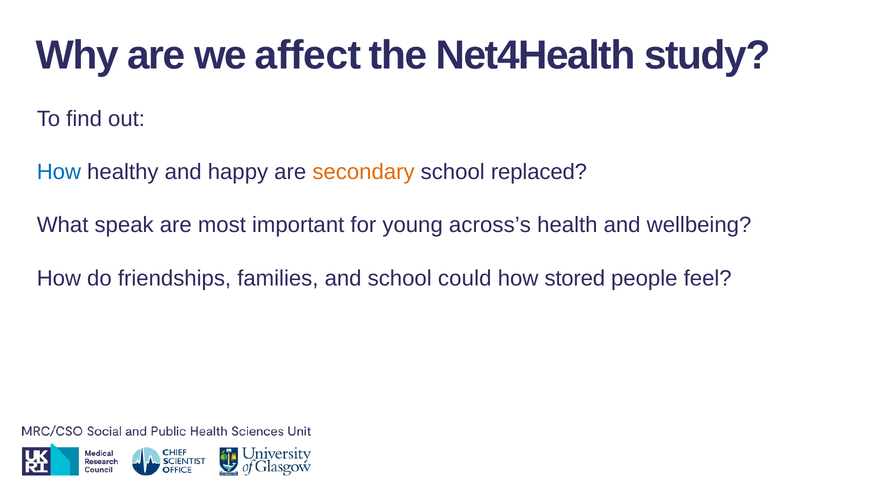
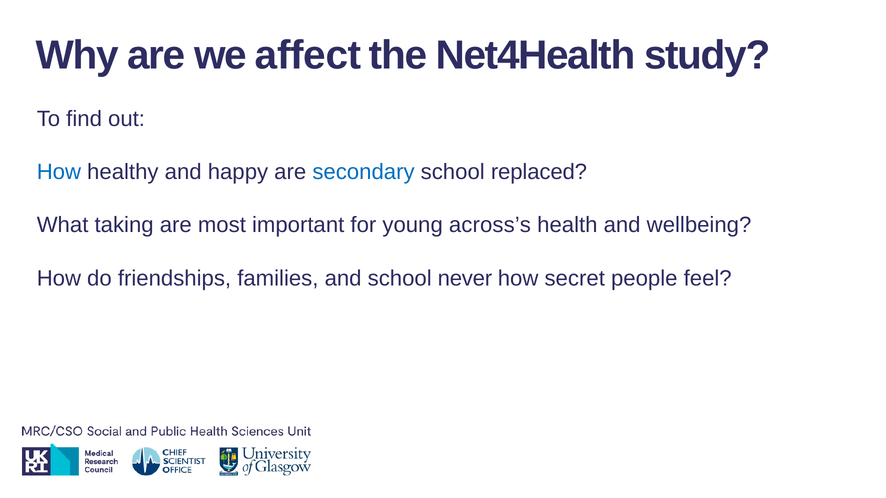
secondary colour: orange -> blue (364, 172)
speak: speak -> taking (124, 225)
could: could -> never (465, 278)
stored: stored -> secret (575, 278)
